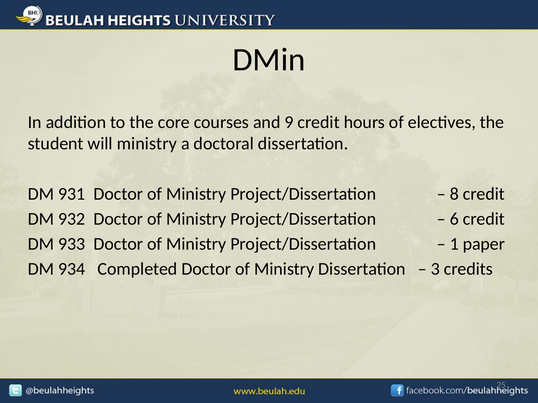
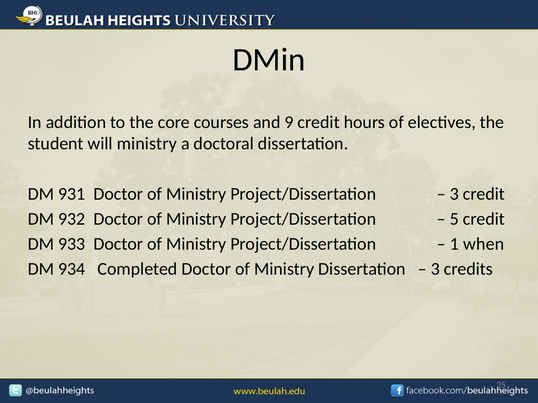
8: 8 -> 3 (454, 194)
6: 6 -> 5 (454, 219)
paper: paper -> when (484, 244)
